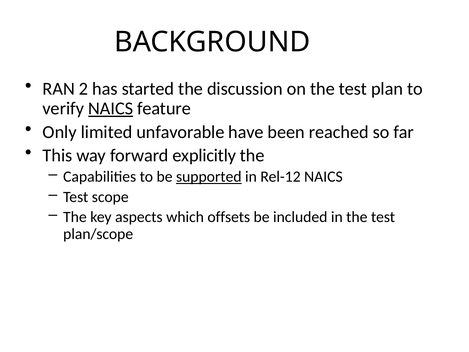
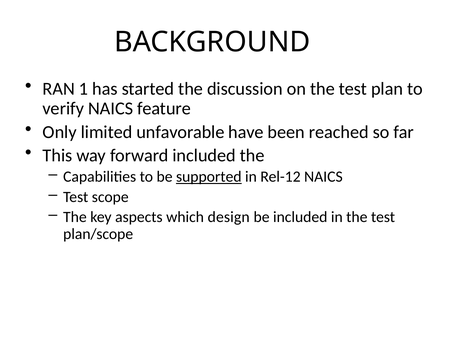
2: 2 -> 1 (83, 89)
NAICS underline: present -> none (111, 108)
forward explicitly: explicitly -> included (204, 155)
offsets: offsets -> design (229, 217)
